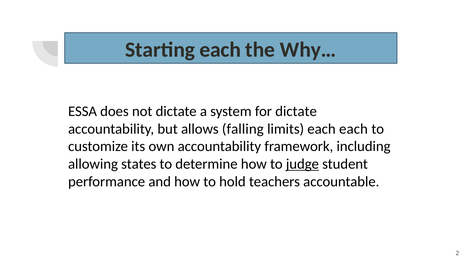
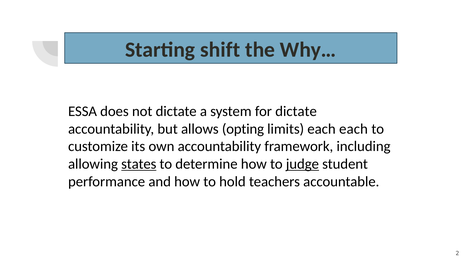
Starting each: each -> shift (220, 50)
falling: falling -> opting (243, 129)
states underline: none -> present (139, 164)
